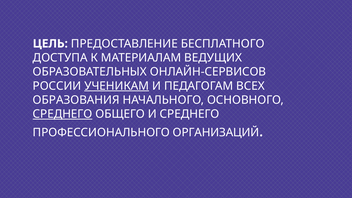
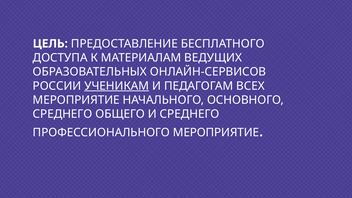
ОБРАЗОВАНИЯ: ОБРАЗОВАНИЯ -> МЕРОПРИЯТИЕ (76, 100)
СРЕДНЕГО underline: present -> none (63, 114)
ПРОФЕССИОНАЛЬНОГО ОРГАНИЗАЦИЙ: ОРГАНИЗАЦИЙ -> МЕРОПРИЯТИЕ (216, 133)
